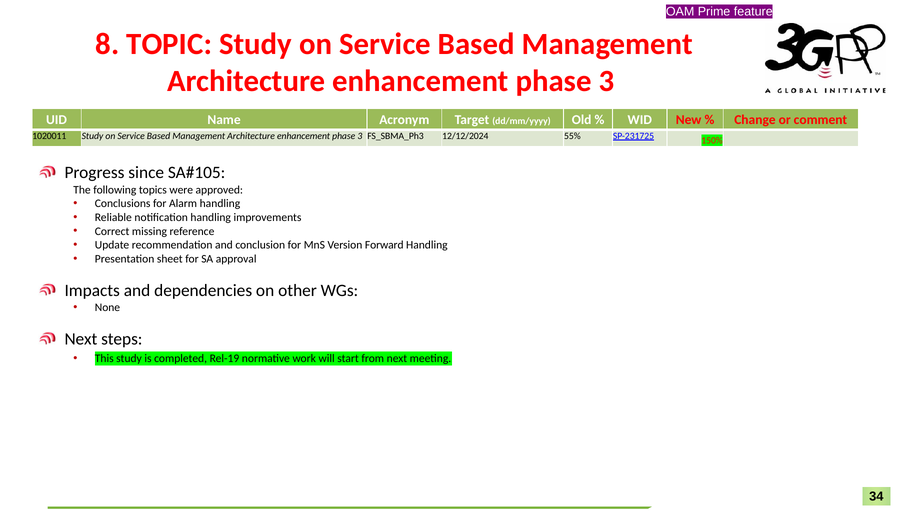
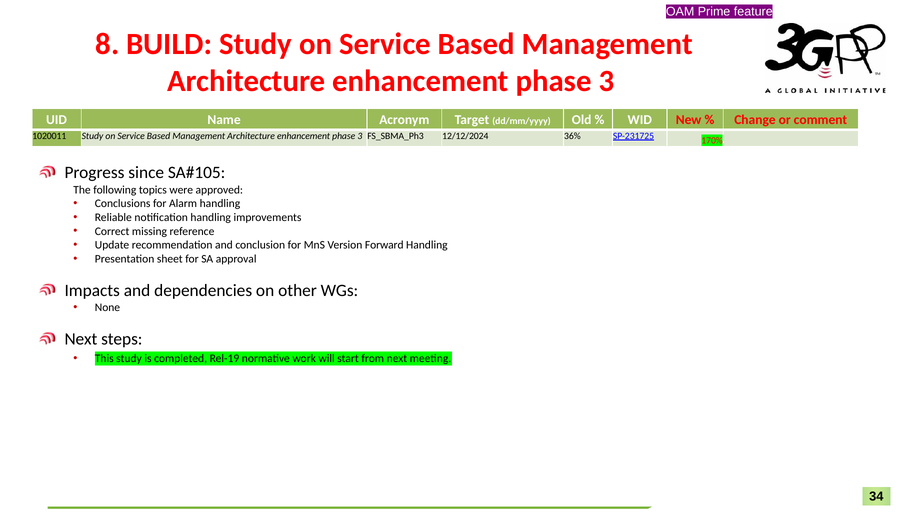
TOPIC: TOPIC -> BUILD (169, 44)
55%: 55% -> 36% (572, 136)
150%: 150% -> 170% (712, 140)
